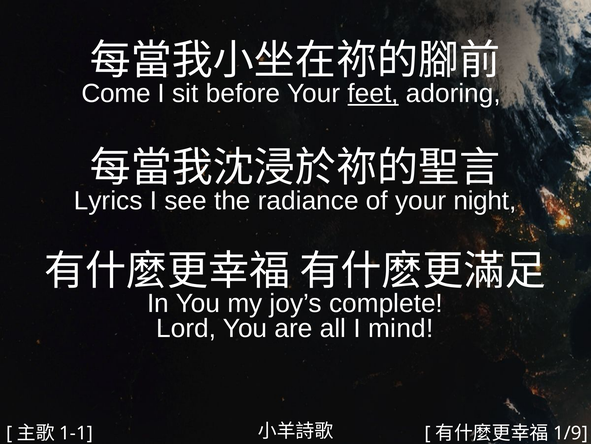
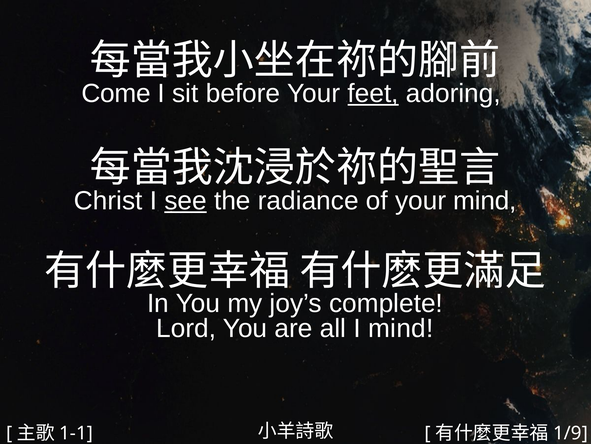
Lyrics: Lyrics -> Christ (108, 201)
see underline: none -> present (186, 201)
your night: night -> mind (485, 201)
